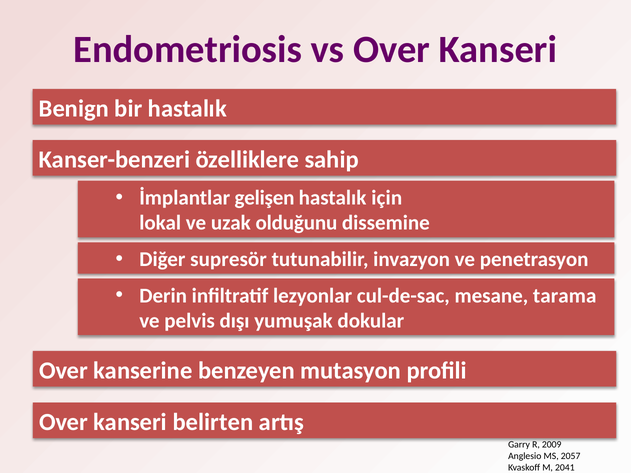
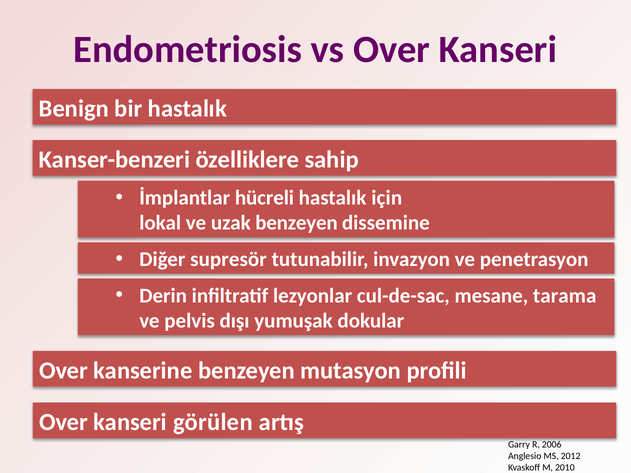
gelişen: gelişen -> hücreli (264, 198)
uzak olduğunu: olduğunu -> benzeyen (296, 223)
belirten: belirten -> görülen (213, 422)
2009: 2009 -> 2006 (552, 445)
2057: 2057 -> 2012 (571, 456)
2041: 2041 -> 2010 (565, 468)
